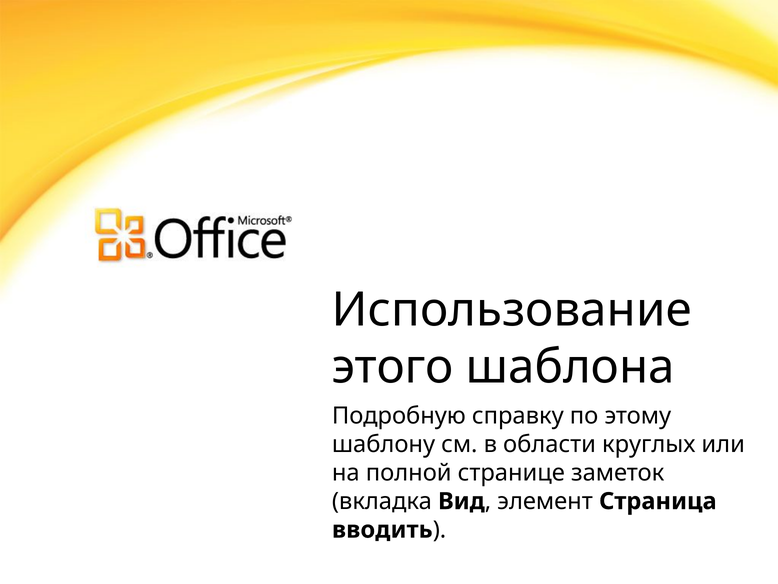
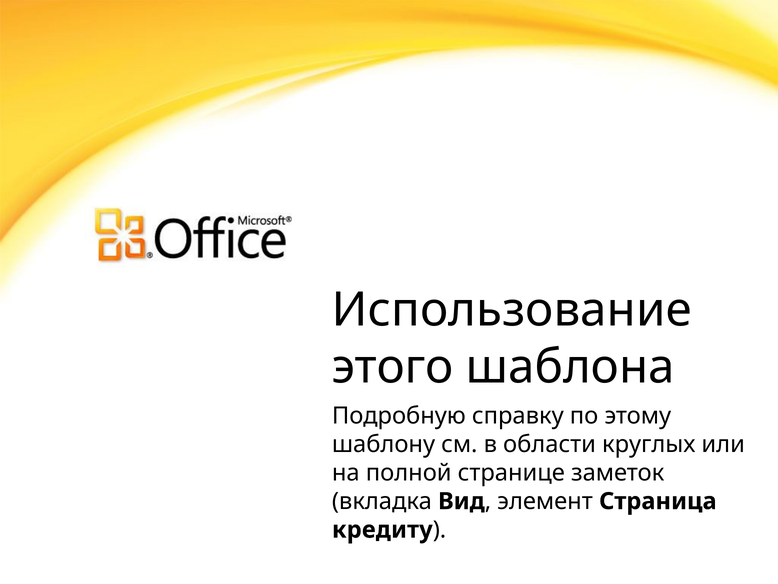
вводить: вводить -> кредиту (382, 529)
